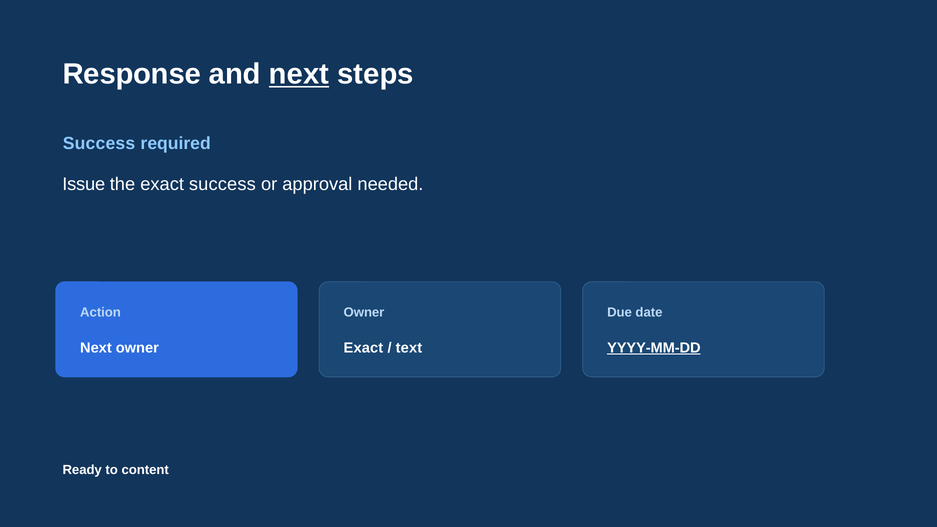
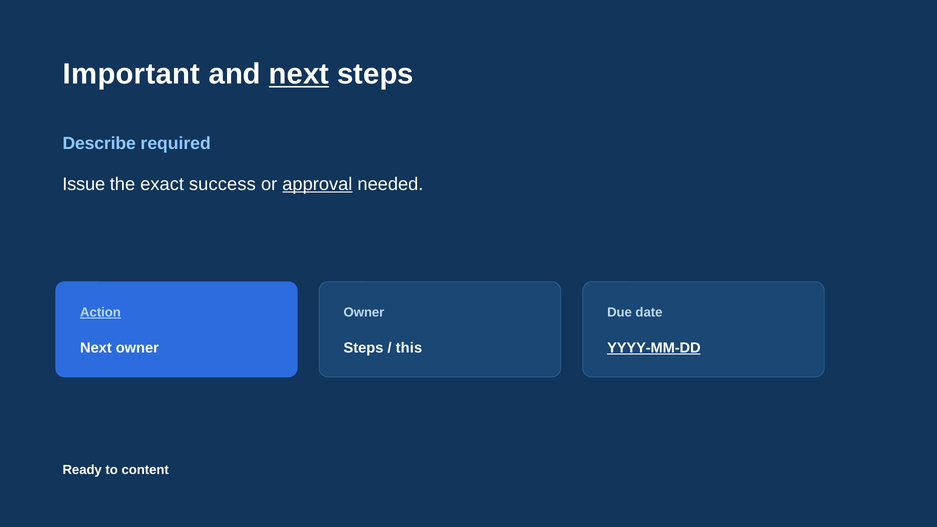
Response: Response -> Important (131, 74)
Success: Success -> Describe (99, 143)
approval underline: none -> present (317, 184)
Action underline: none -> present (101, 312)
Exact: Exact -> Steps (364, 348)
text: text -> this (409, 348)
